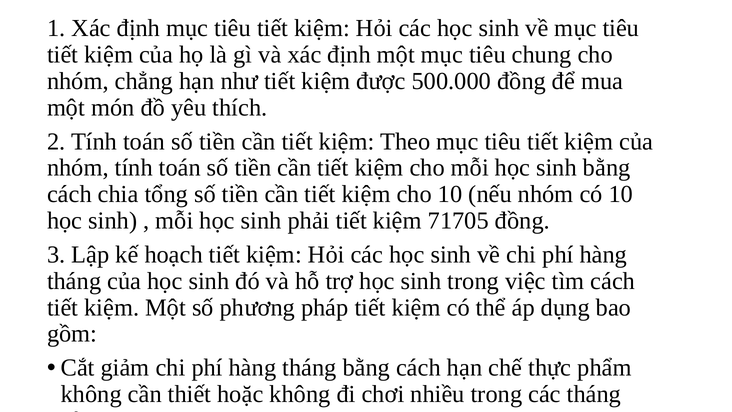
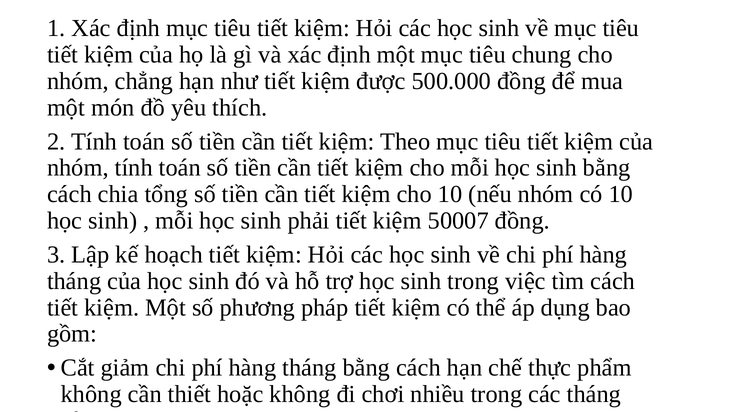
71705: 71705 -> 50007 (458, 221)
